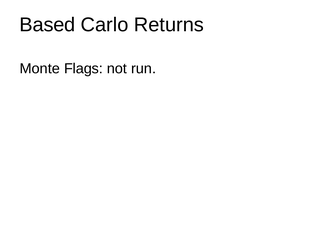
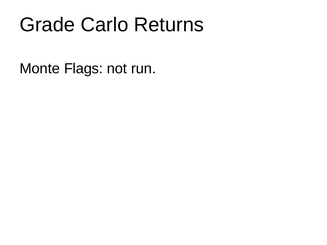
Based: Based -> Grade (47, 25)
